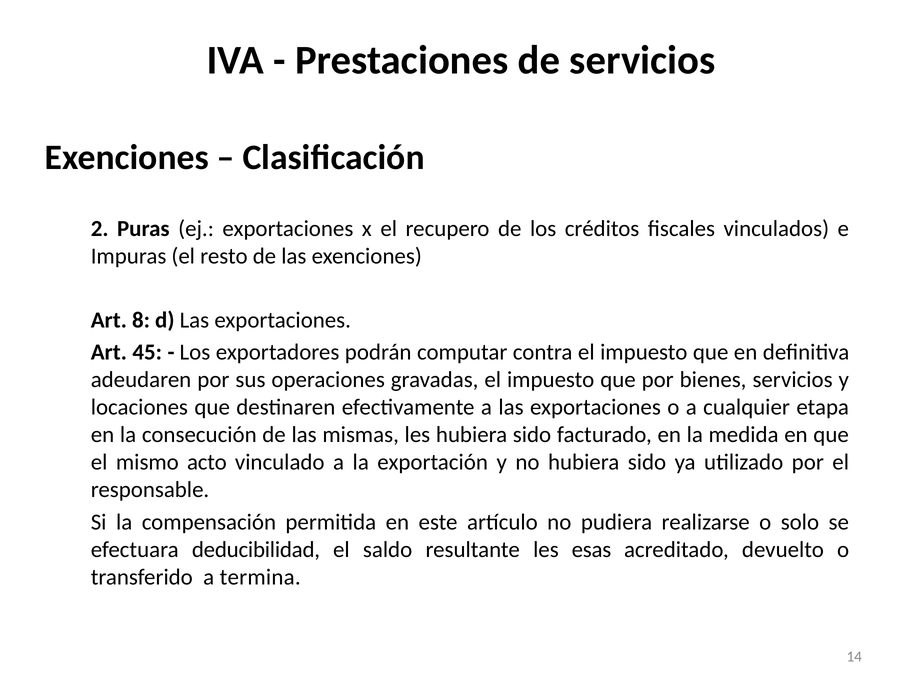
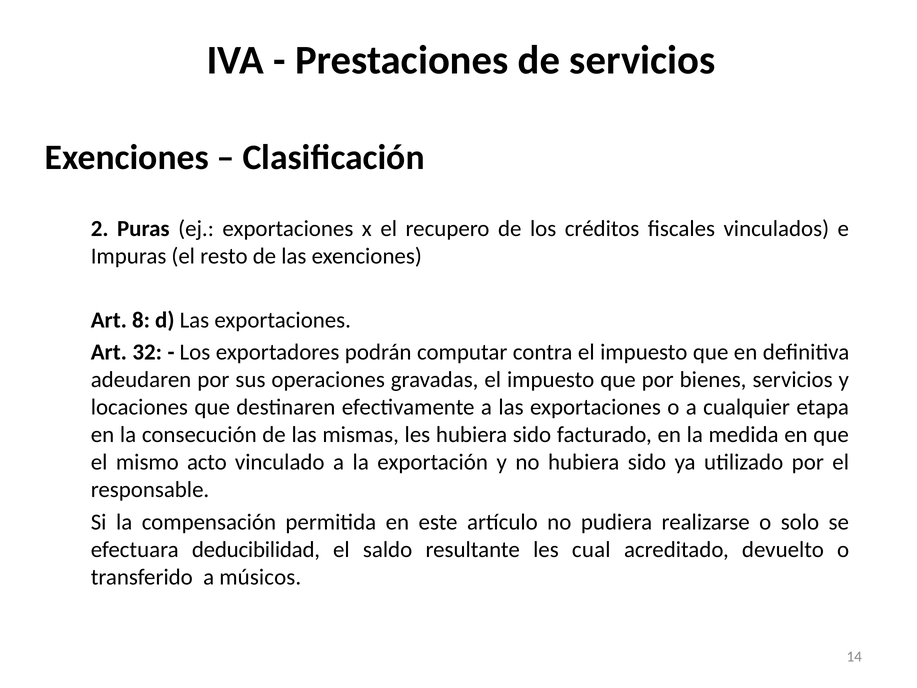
45: 45 -> 32 (147, 352)
esas: esas -> cual (591, 549)
termina: termina -> músicos (260, 577)
